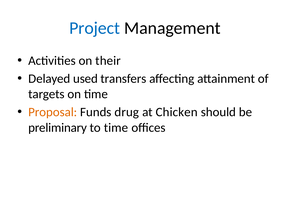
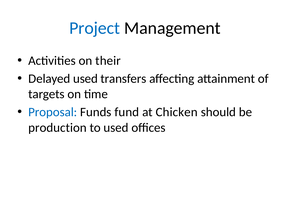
Proposal colour: orange -> blue (53, 112)
drug: drug -> fund (127, 112)
preliminary: preliminary -> production (57, 128)
to time: time -> used (116, 128)
